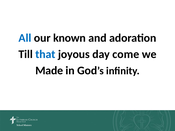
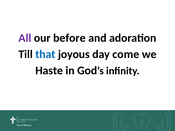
All colour: blue -> purple (25, 38)
known: known -> before (69, 38)
Made: Made -> Haste (49, 71)
